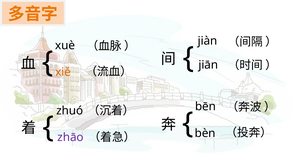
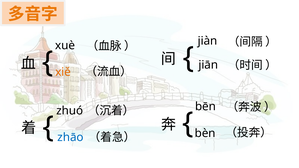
zhāo colour: purple -> blue (70, 137)
